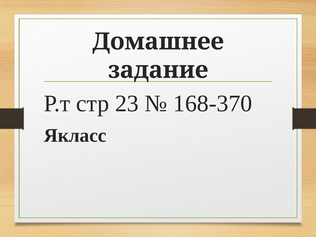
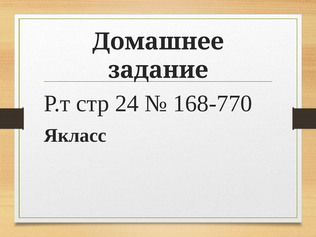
23: 23 -> 24 (127, 104)
168-370: 168-370 -> 168-770 (213, 104)
